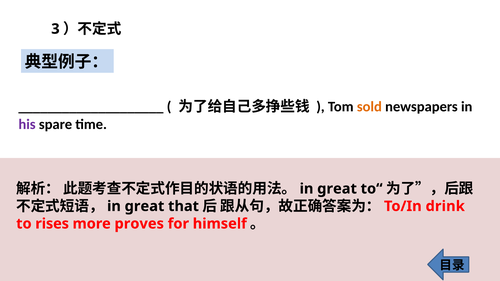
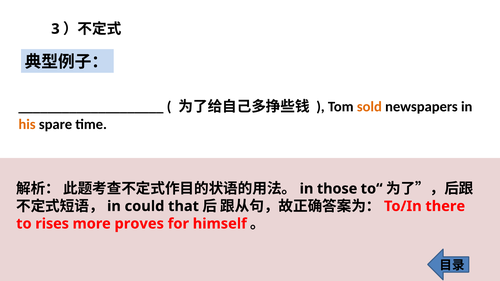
his colour: purple -> orange (27, 124)
great: great -> those (337, 189)
great: great -> could (144, 206)
drink: drink -> there (445, 206)
